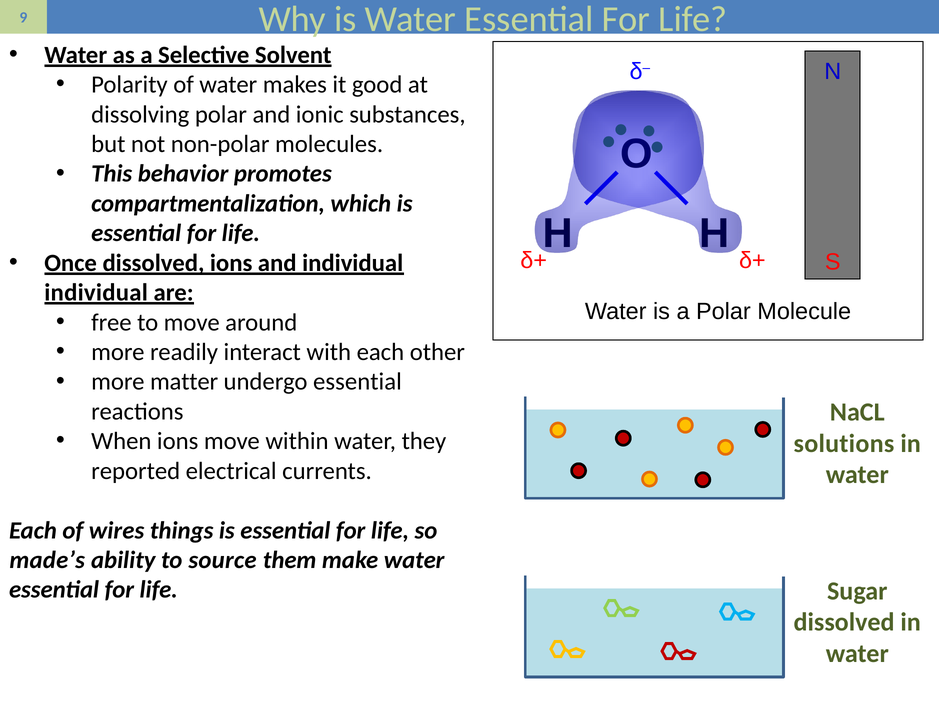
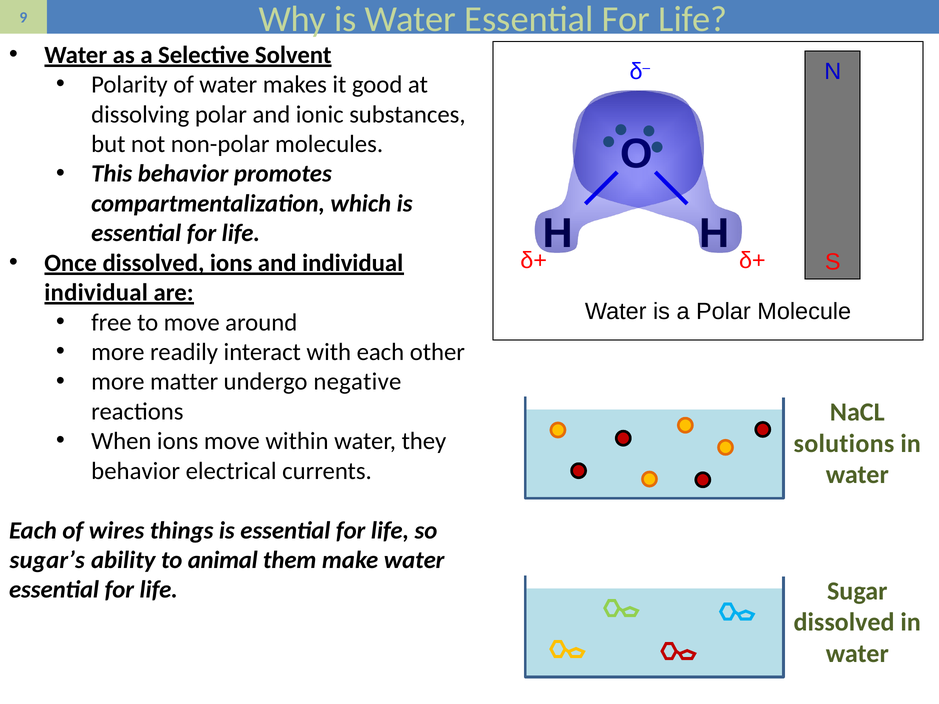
undergo essential: essential -> negative (357, 382)
reported: reported -> behavior (136, 471)
made’s: made’s -> sugar’s (47, 560)
source: source -> animal (223, 560)
